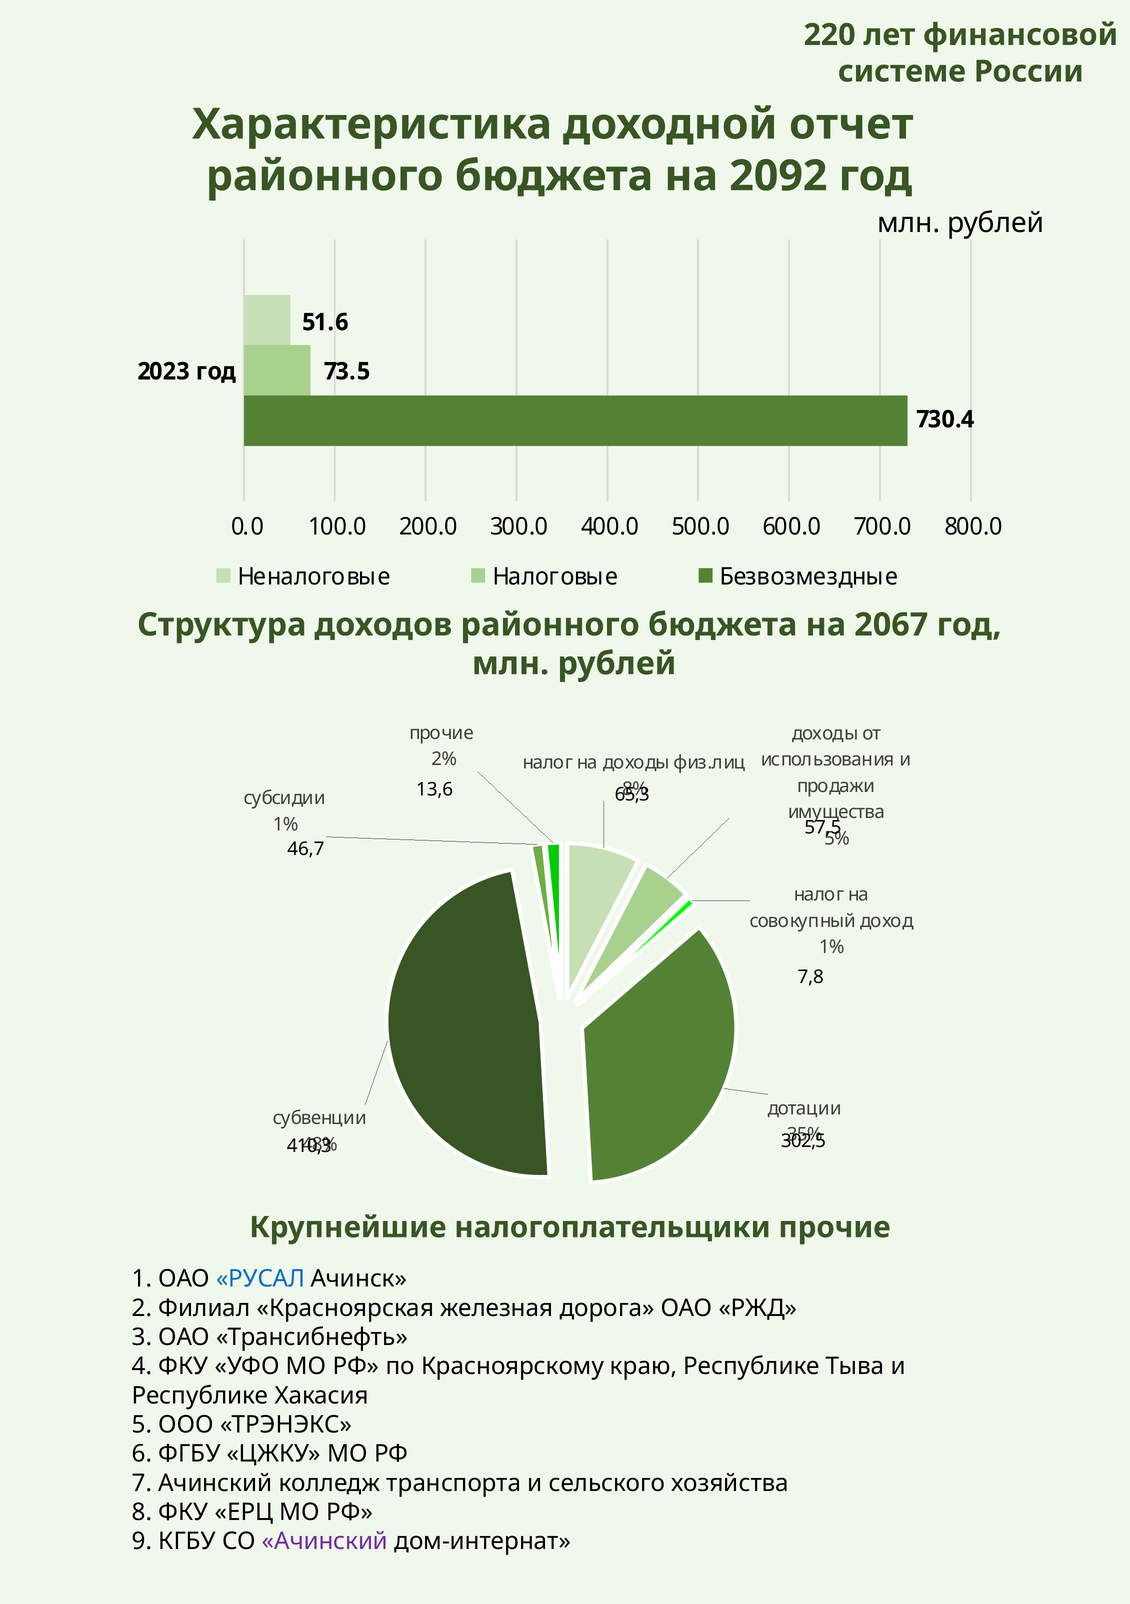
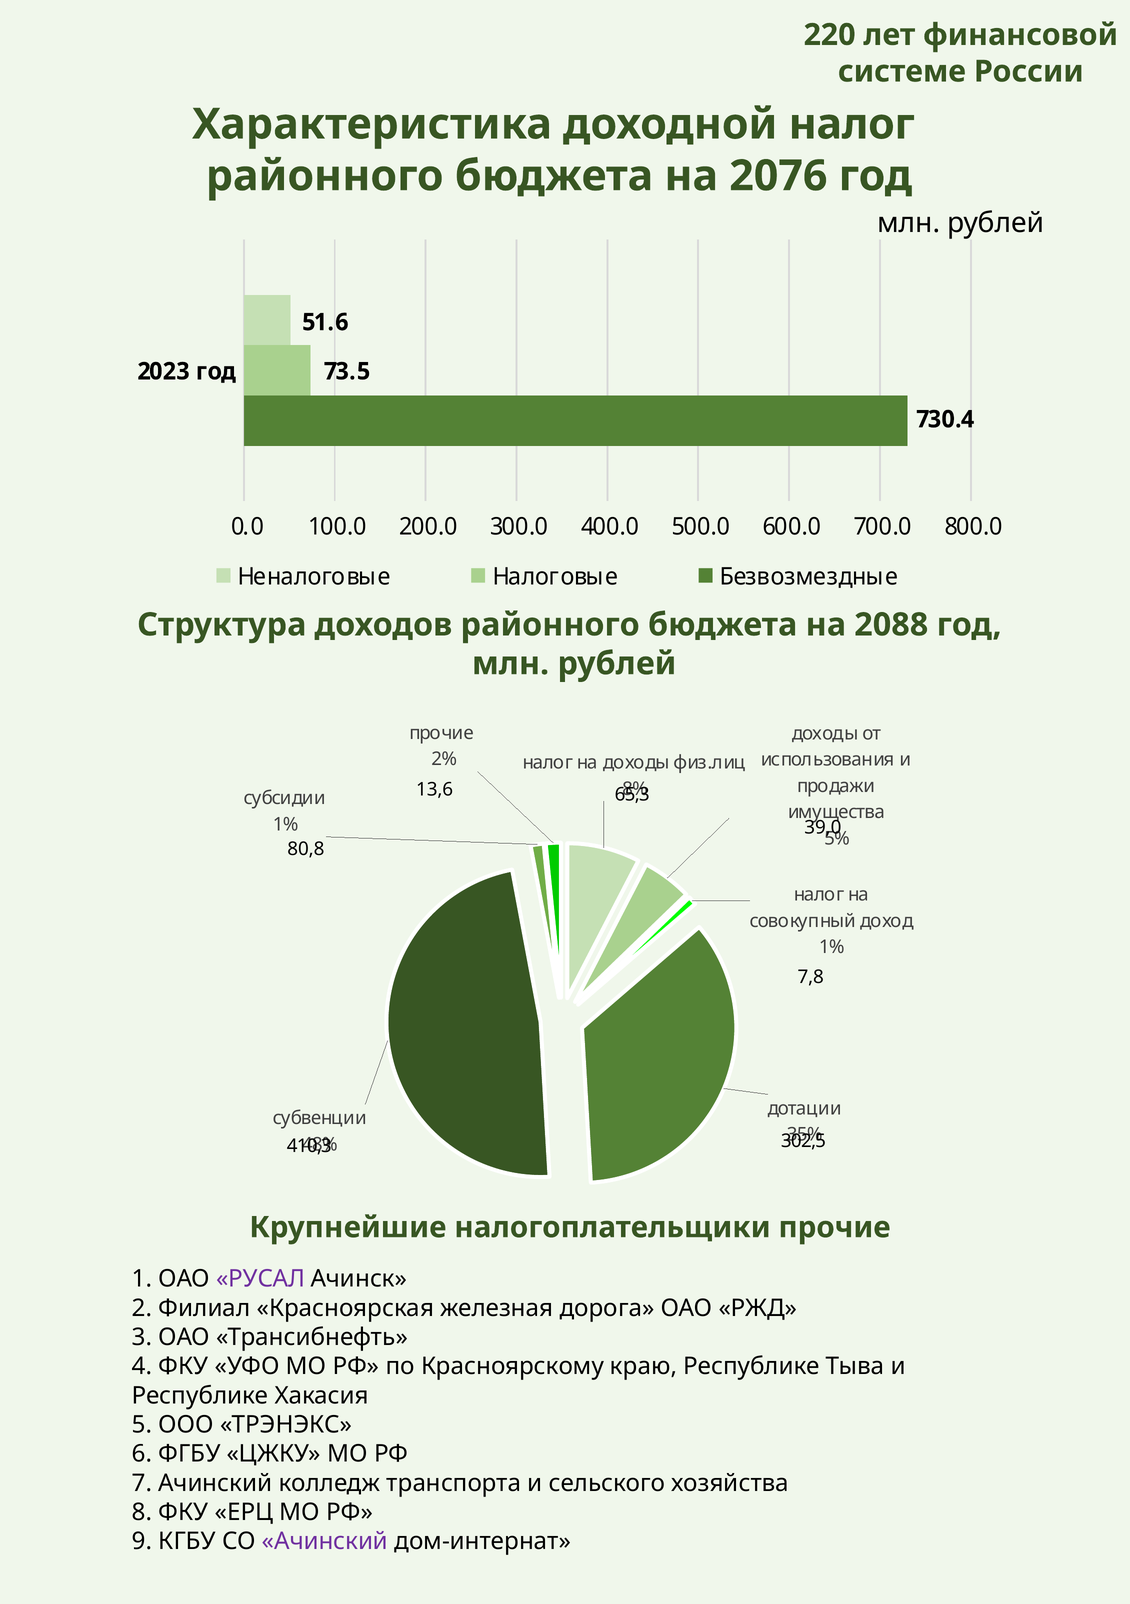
доходной отчет: отчет -> налог (852, 124)
2092: 2092 -> 2076 (778, 176)
2067: 2067 -> 2088 (891, 625)
57,5: 57,5 -> 39,0 (823, 827)
46,7: 46,7 -> 80,8 (306, 848)
РУСАЛ colour: blue -> purple (261, 1278)
